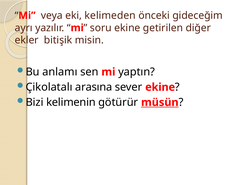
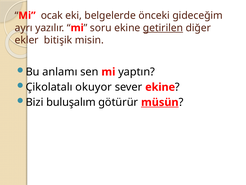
veya: veya -> ocak (52, 15)
kelimeden: kelimeden -> belgelerde (110, 15)
getirilen underline: none -> present (163, 28)
arasına: arasına -> okuyor (94, 87)
kelimenin: kelimenin -> buluşalım (71, 102)
